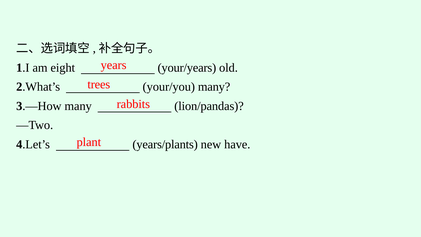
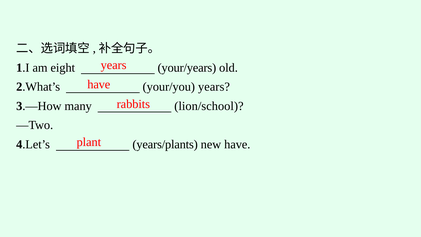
trees: trees -> have (99, 85)
your/you many: many -> years (214, 87)
lion/pandas: lion/pandas -> lion/school (209, 106)
